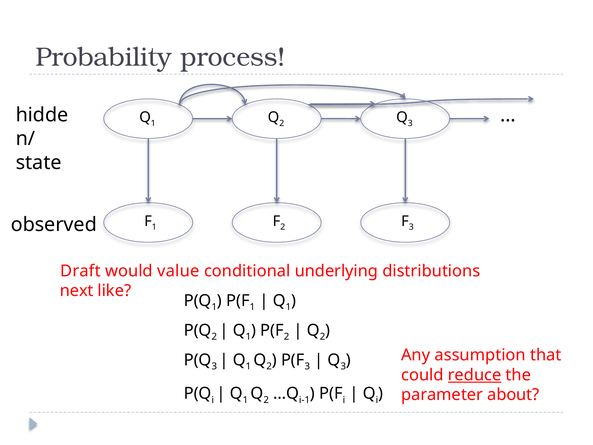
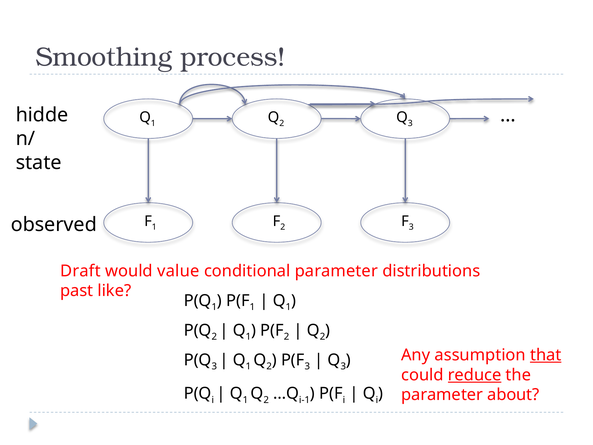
Probability: Probability -> Smoothing (104, 57)
conditional underlying: underlying -> parameter (336, 271)
next: next -> past (77, 291)
that underline: none -> present (546, 355)
